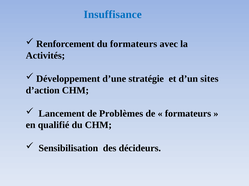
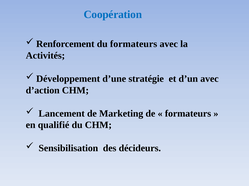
Insuffisance: Insuffisance -> Coopération (113, 14)
d’un sites: sites -> avec (209, 79)
Problèmes: Problèmes -> Marketing (121, 114)
